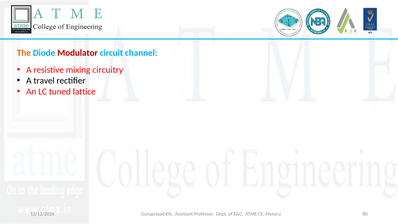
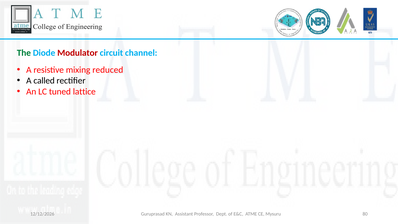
The colour: orange -> green (24, 53)
circuitry: circuitry -> reduced (108, 70)
travel: travel -> called (44, 81)
